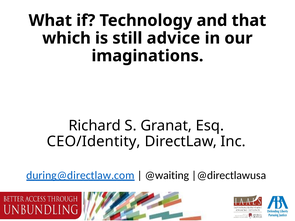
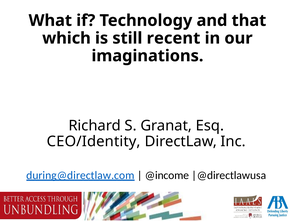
advice: advice -> recent (173, 38)
@waiting: @waiting -> @income (167, 175)
